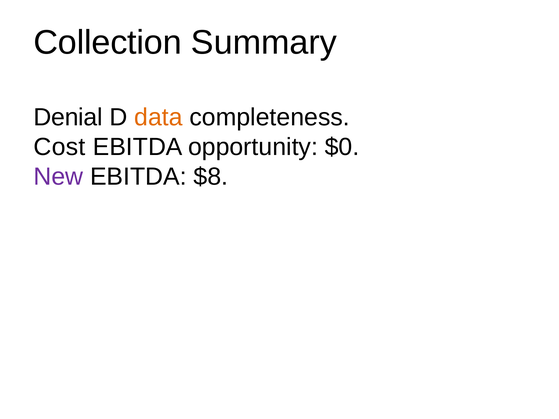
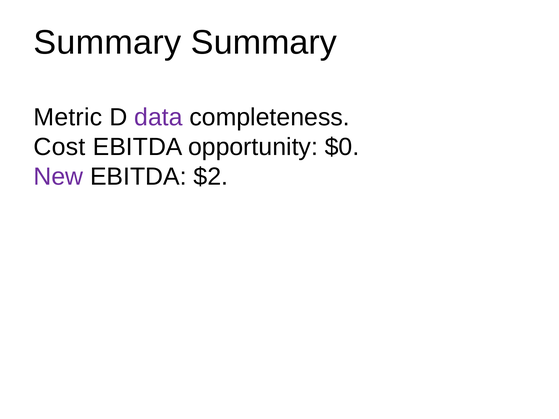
Collection: Collection -> Summary (107, 42)
Denial: Denial -> Metric (68, 117)
data colour: orange -> purple (158, 117)
$8: $8 -> $2 (211, 177)
